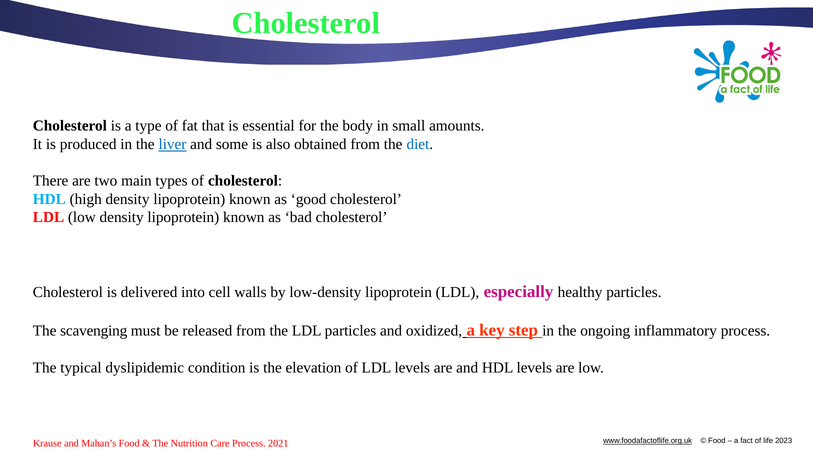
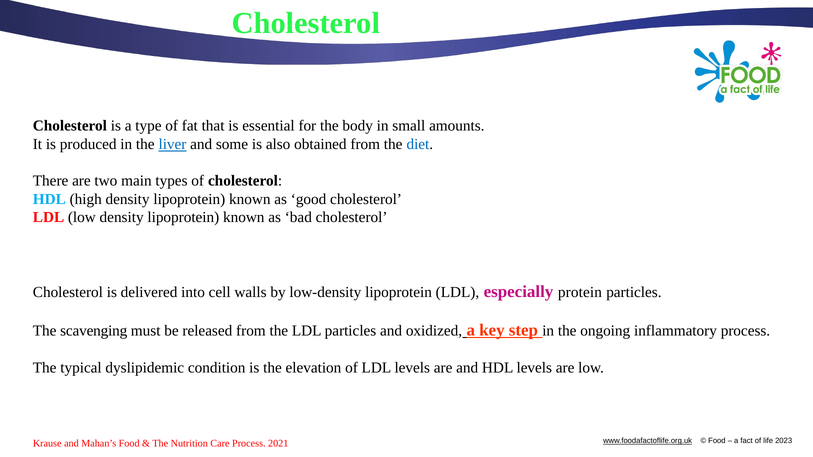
healthy: healthy -> protein (580, 292)
